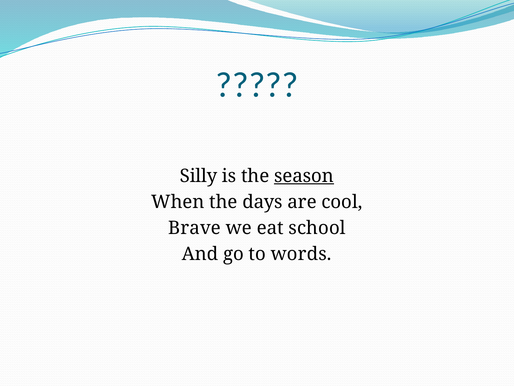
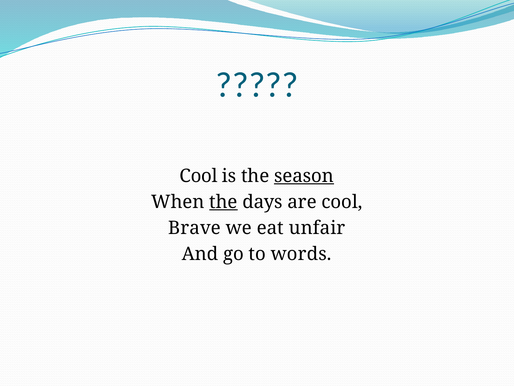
Silly: Silly -> Cool (199, 176)
the underline: none -> present (223, 202)
school: school -> unfair (317, 228)
